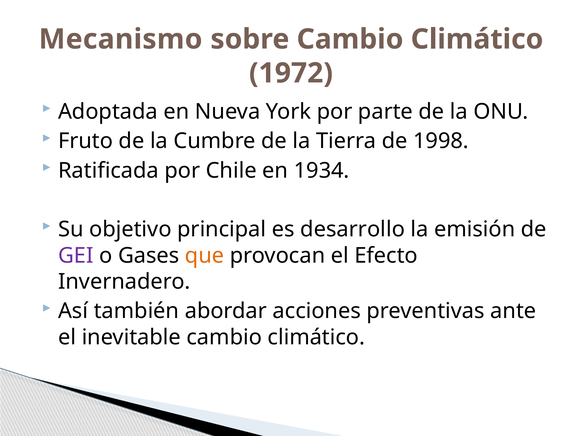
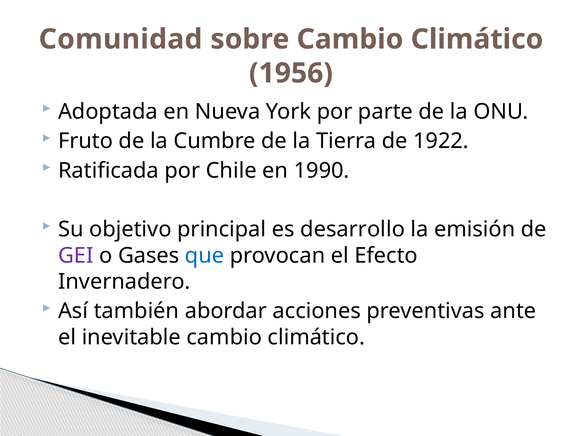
Mecanismo: Mecanismo -> Comunidad (121, 39)
1972: 1972 -> 1956 (291, 73)
1998: 1998 -> 1922 (441, 141)
1934: 1934 -> 1990 (322, 171)
que colour: orange -> blue (205, 256)
